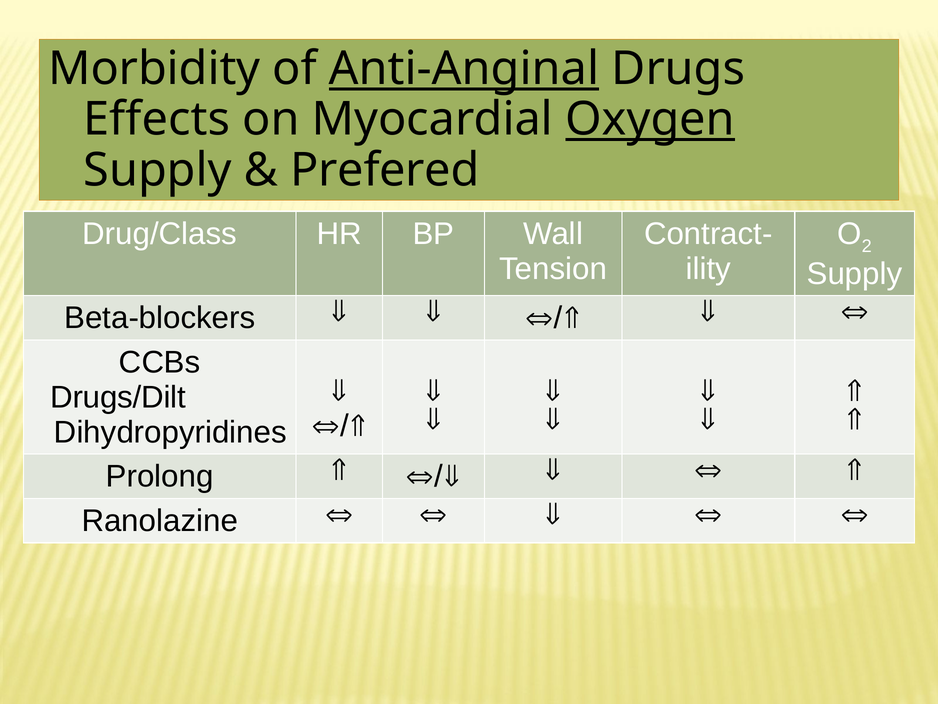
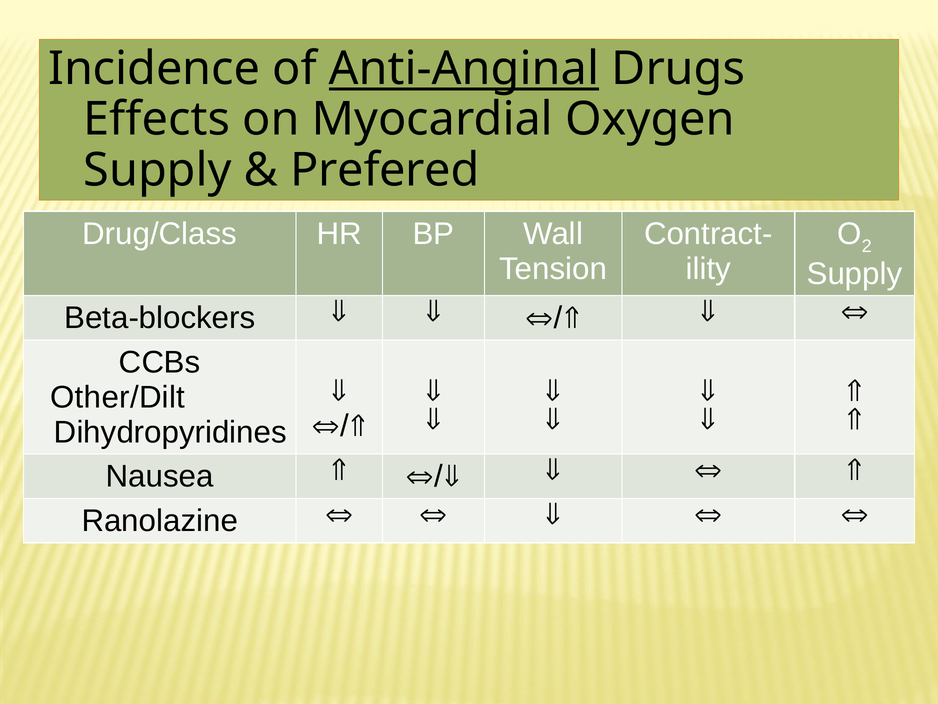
Morbidity: Morbidity -> Incidence (154, 69)
Oxygen underline: present -> none (650, 119)
Drugs/Dilt: Drugs/Dilt -> Other/Dilt (118, 397)
Prolong: Prolong -> Nausea (160, 476)
